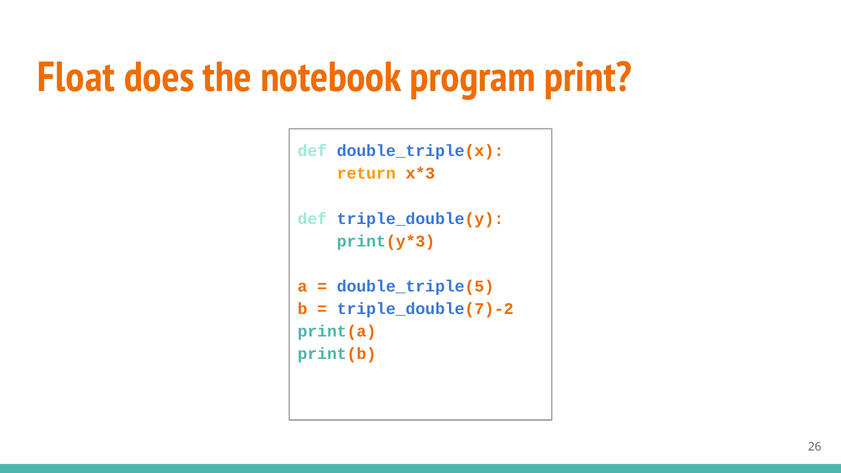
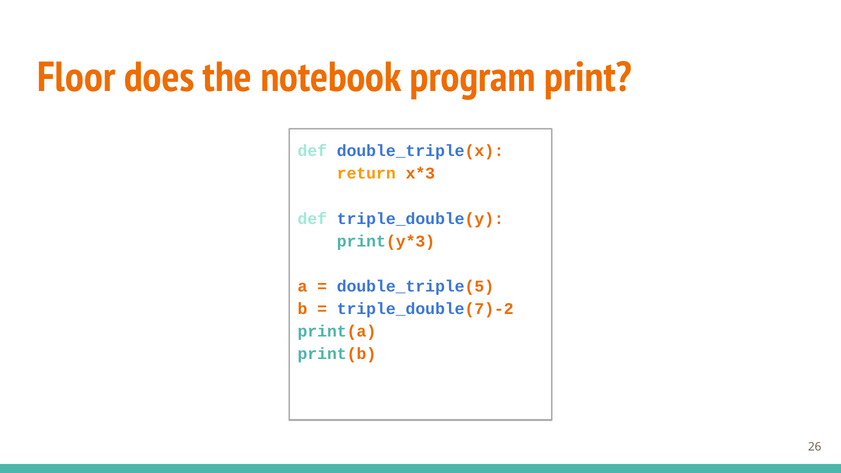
Float: Float -> Floor (76, 78)
